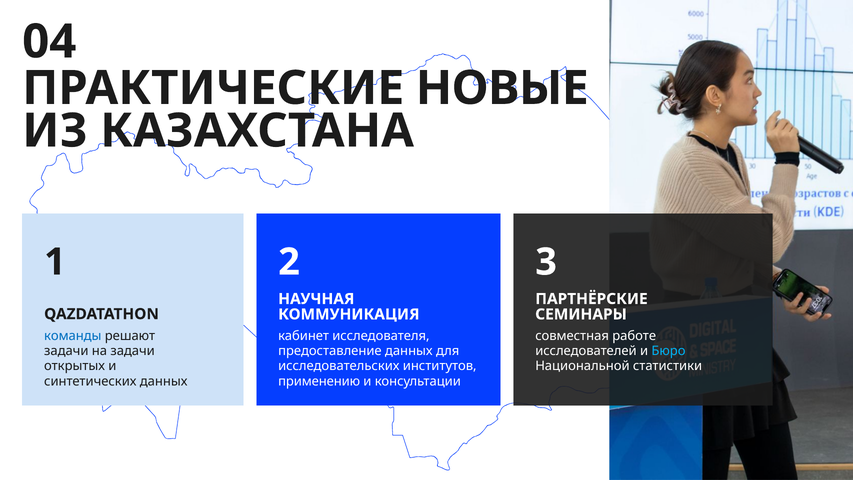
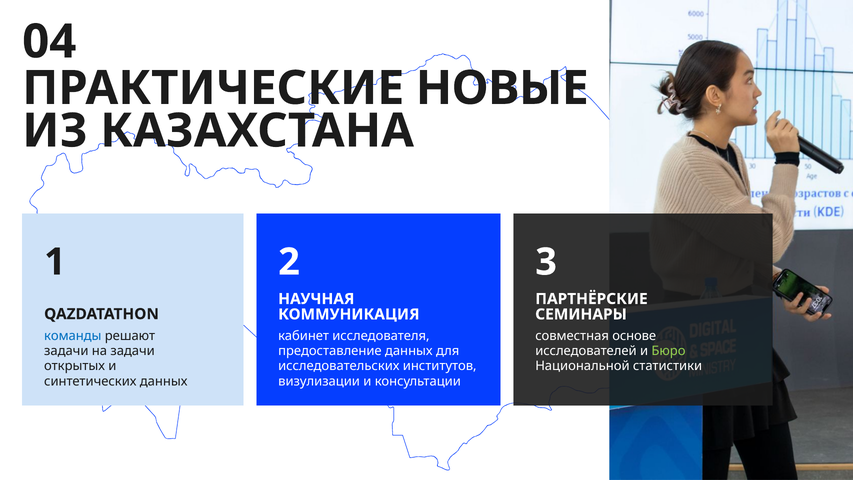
работе: работе -> основе (634, 336)
Бюро colour: light blue -> light green (669, 351)
применению: применению -> визулизации (319, 381)
